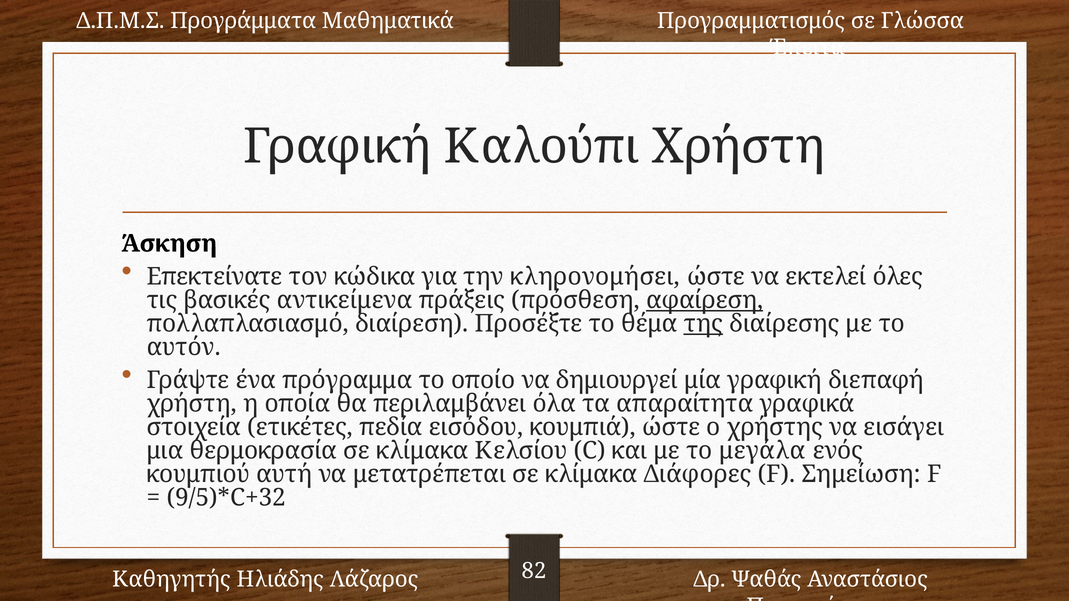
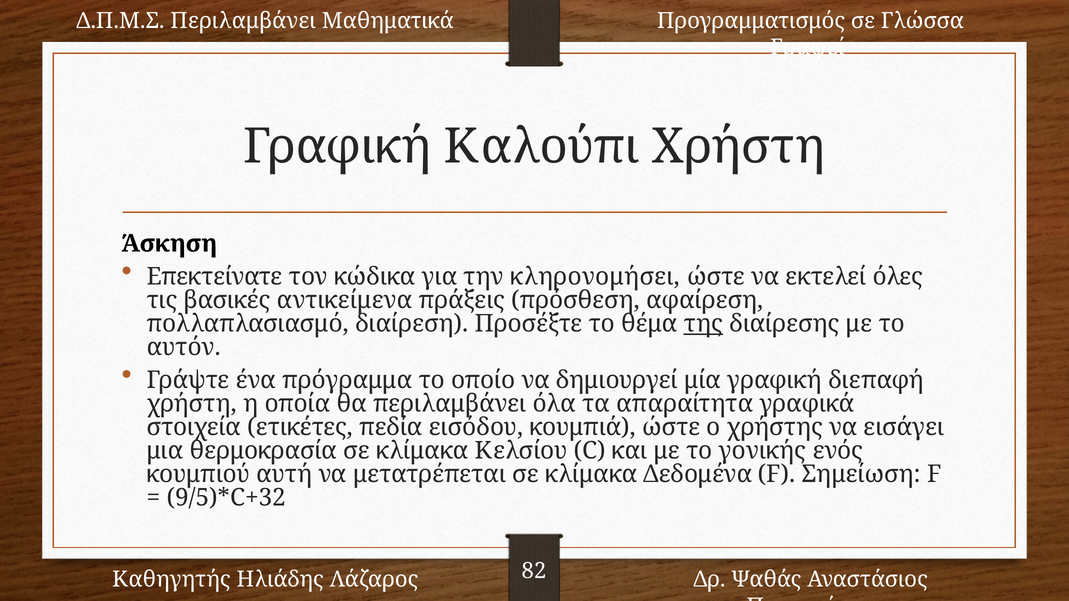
Δ.Π.Μ.Σ Προγράμματα: Προγράμματα -> Περιλαμβάνει (243, 21)
Έπειτα: Έπειτα -> Γραφεί (807, 47)
αφαίρεση underline: present -> none (705, 300)
μεγάλα: μεγάλα -> γονικής (762, 451)
Διάφορες: Διάφορες -> Δεδομένα (698, 474)
